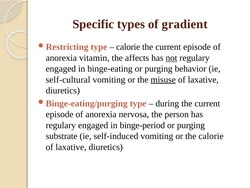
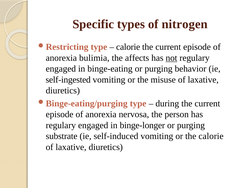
gradient: gradient -> nitrogen (185, 24)
vitamin: vitamin -> bulimia (94, 58)
self-cultural: self-cultural -> self-ingested (68, 79)
misuse underline: present -> none (163, 79)
binge-period: binge-period -> binge-longer (142, 125)
